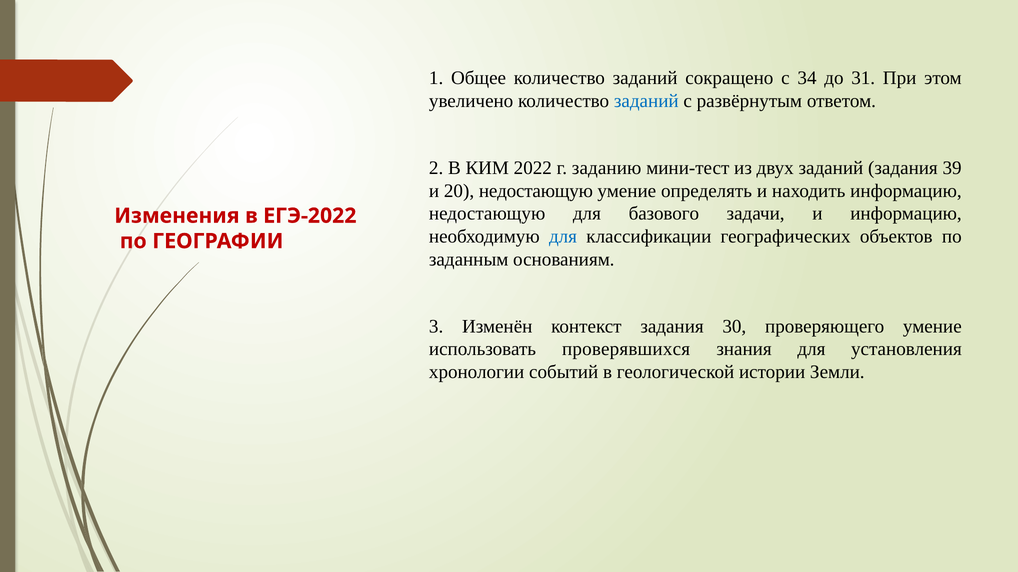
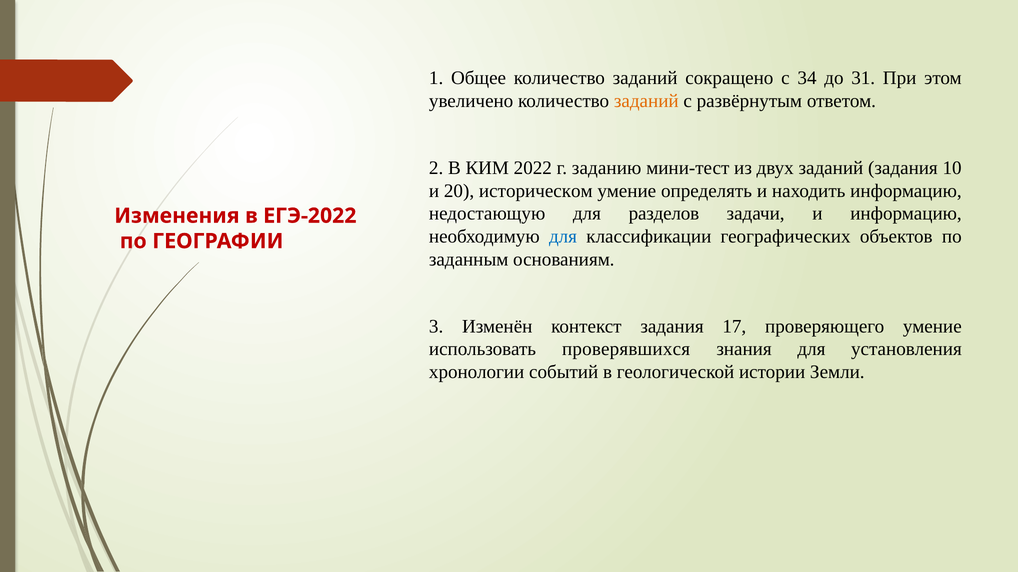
заданий colour: blue -> orange (646, 101)
39: 39 -> 10 (952, 168)
20 недостающую: недостающую -> историческом (536, 191)
базового: базового -> разделов (664, 214)
30: 30 -> 17 (734, 327)
